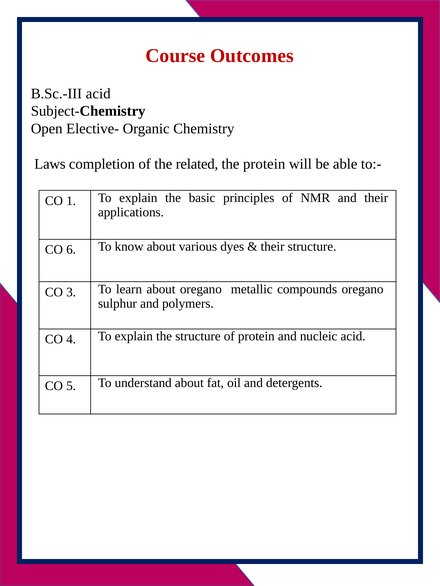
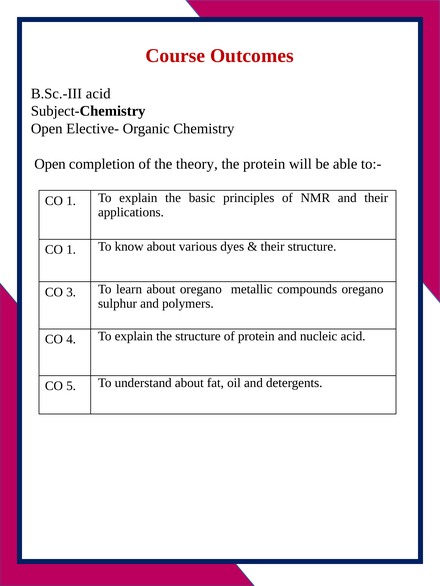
Laws: Laws -> Open (50, 164)
related: related -> theory (197, 164)
6: 6 -> 1 (71, 250)
